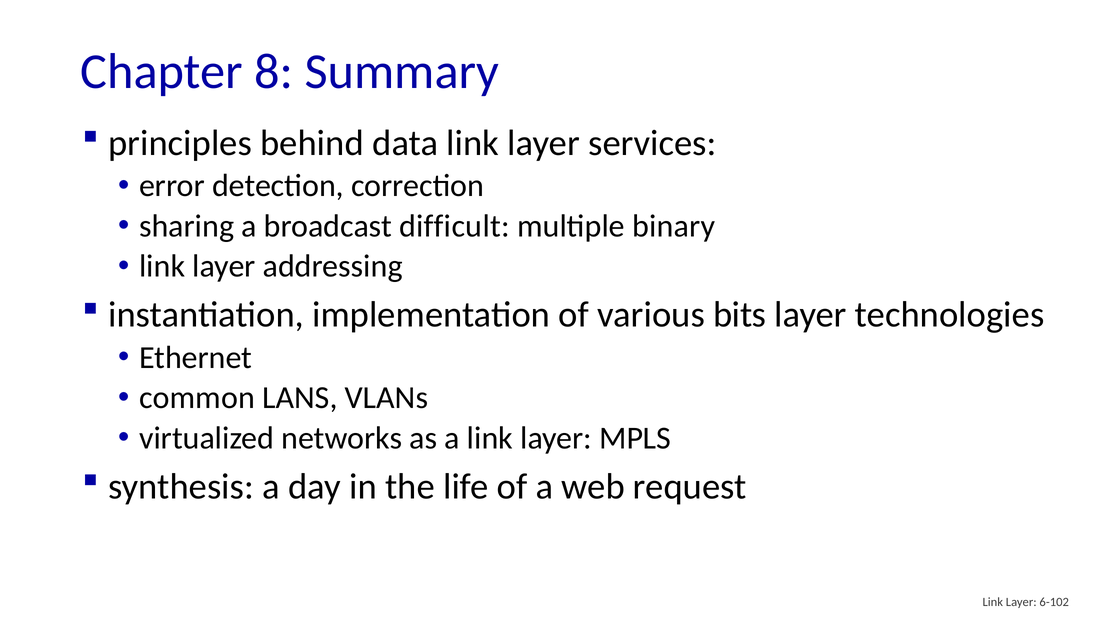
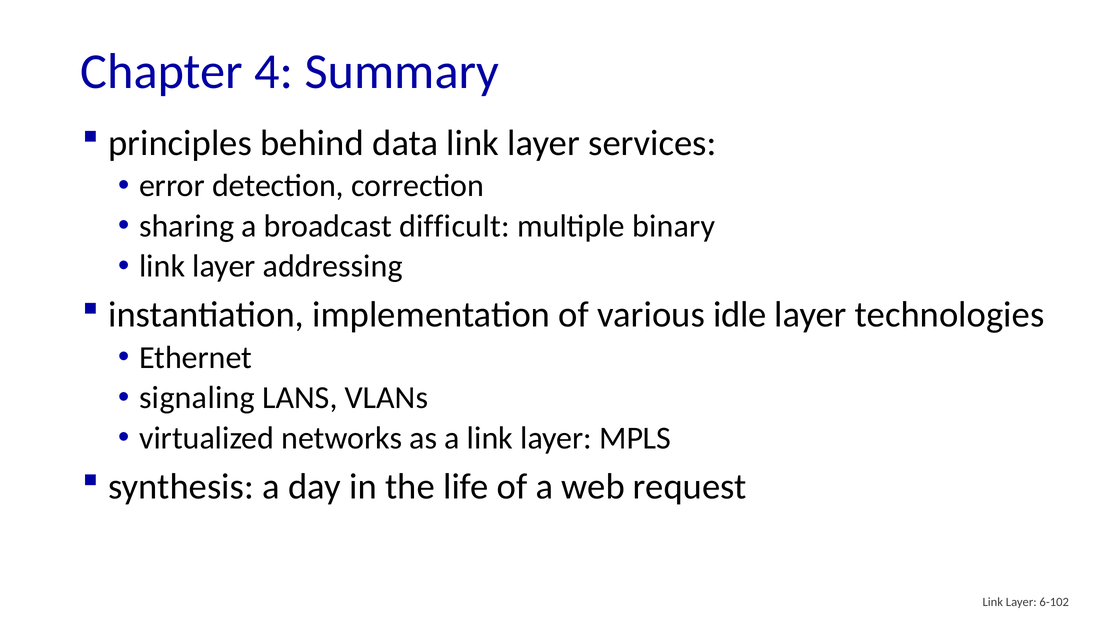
8: 8 -> 4 (274, 72)
bits: bits -> idle (740, 315)
common: common -> signaling (197, 398)
